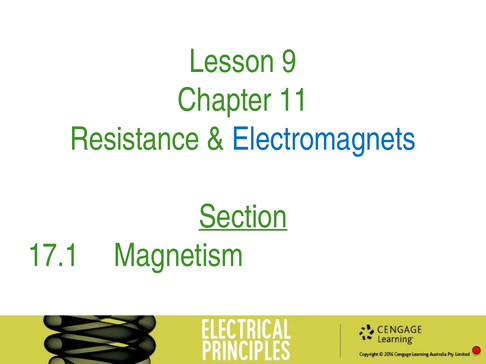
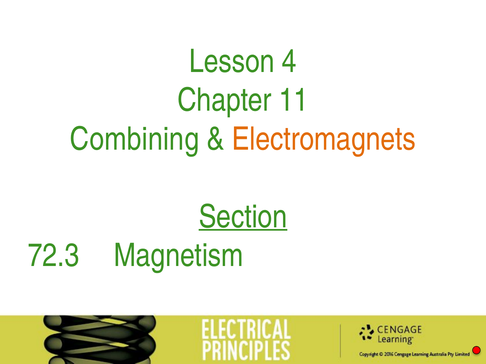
9: 9 -> 4 (289, 61)
Resistance: Resistance -> Combining (135, 139)
Electromagnets colour: blue -> orange (324, 139)
17.1: 17.1 -> 72.3 (54, 256)
